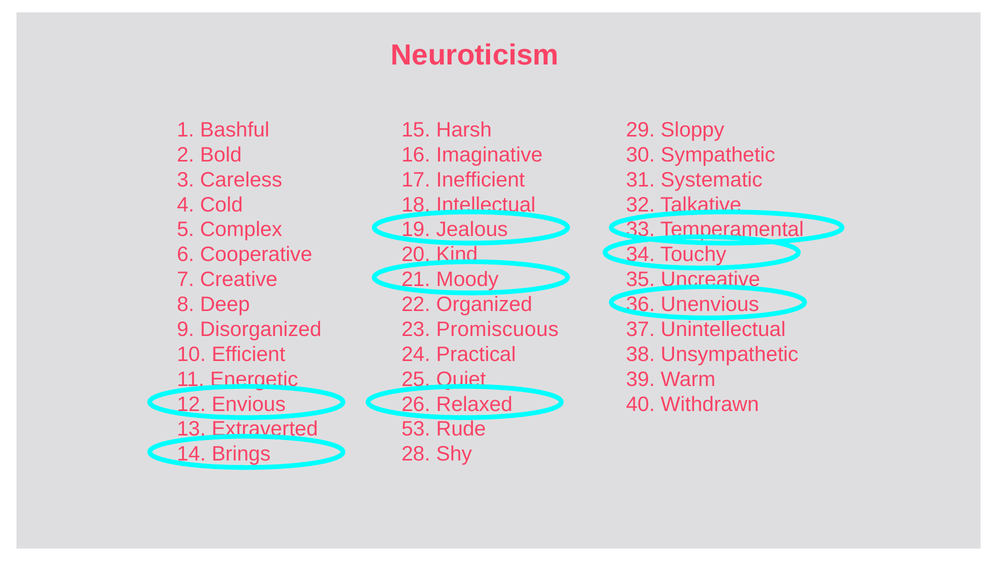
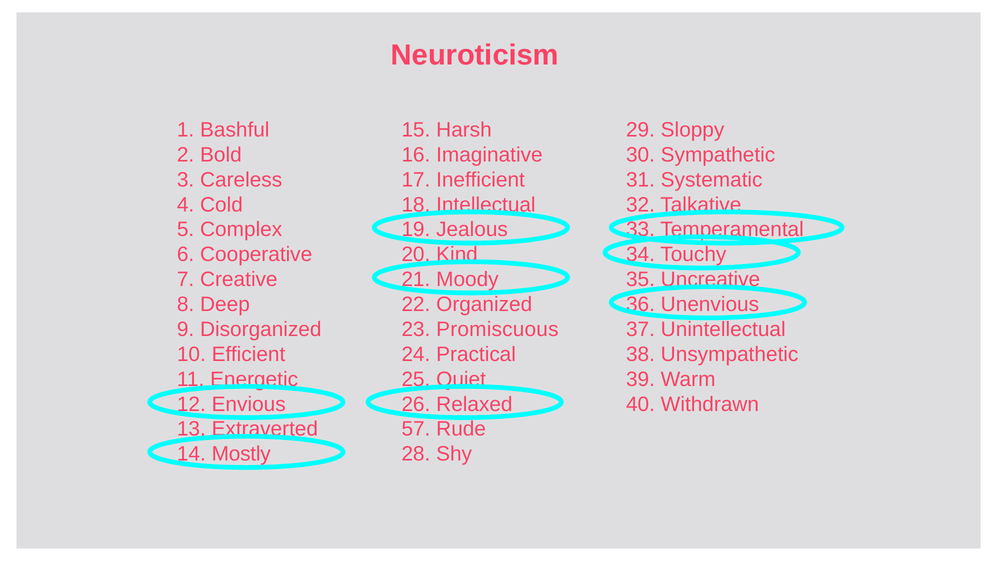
53: 53 -> 57 (416, 429)
Brings: Brings -> Mostly (241, 454)
